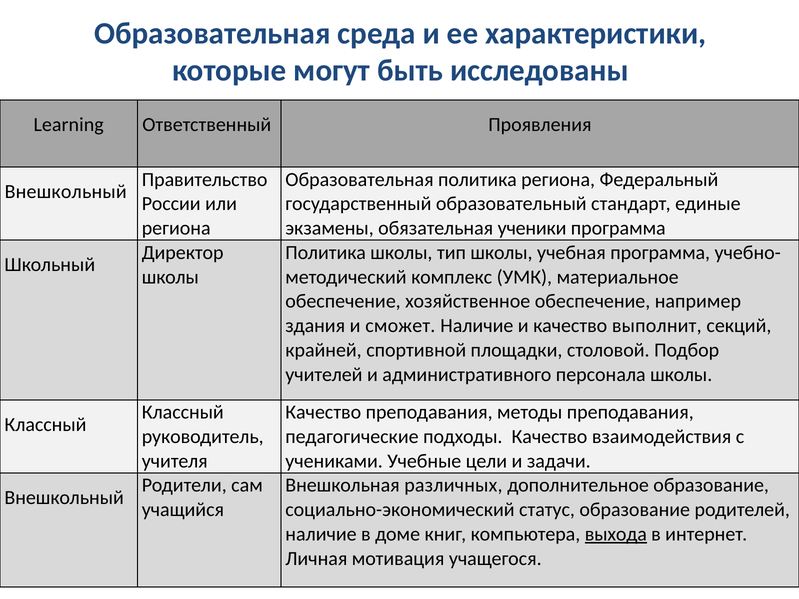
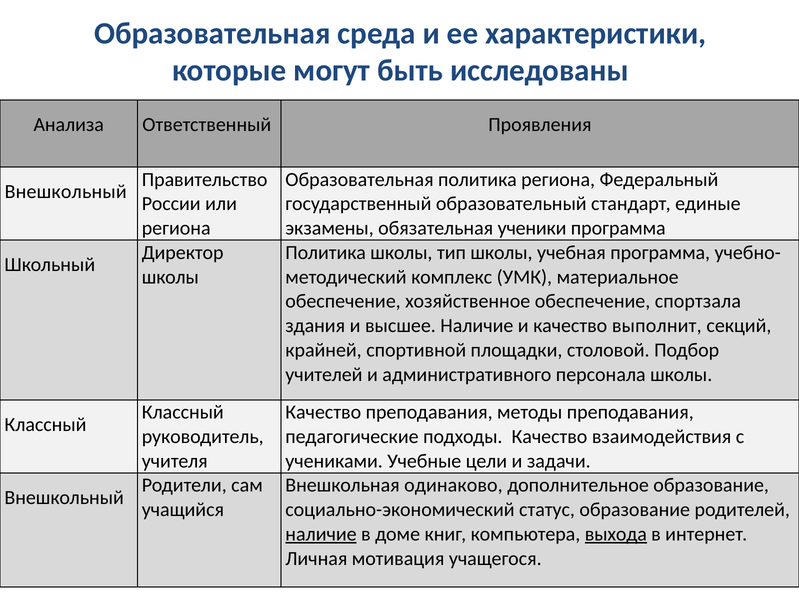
Learning: Learning -> Анализа (69, 124)
например: например -> спортзала (698, 301)
сможет: сможет -> высшее (400, 326)
различных: различных -> одинаково (453, 486)
наличие underline: none -> present (321, 534)
